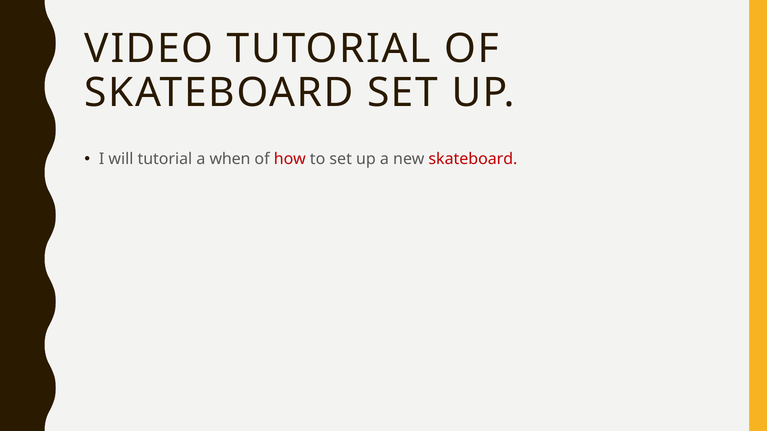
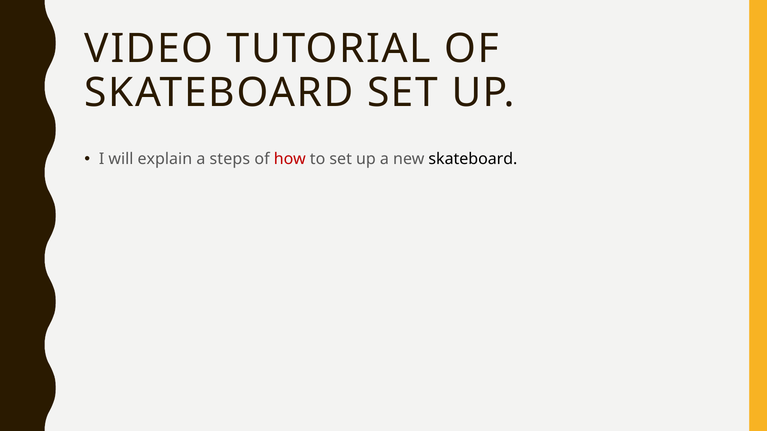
will tutorial: tutorial -> explain (165, 159)
when: when -> steps (230, 159)
skateboard colour: red -> black (473, 159)
